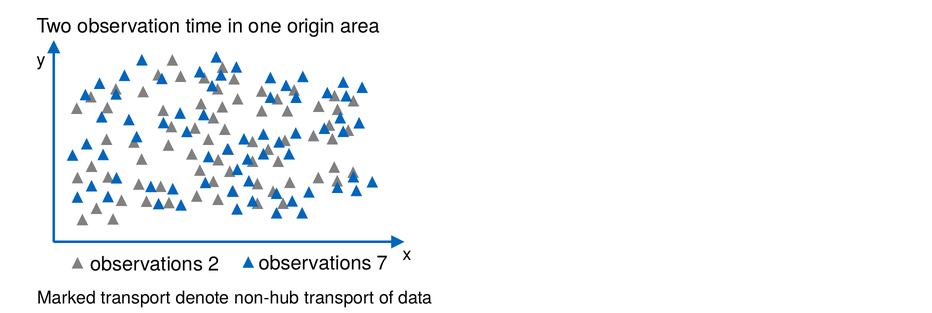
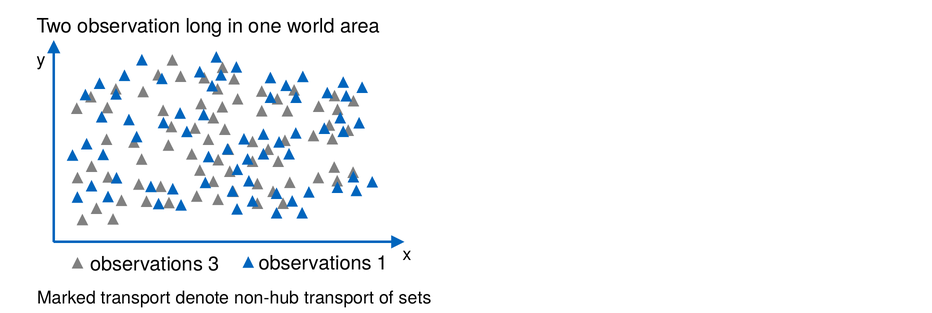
time: time -> long (204, 26)
origin: origin -> world (311, 26)
2: 2 -> 3 (214, 264)
7: 7 -> 1 (383, 263)
data: data -> sets (415, 298)
